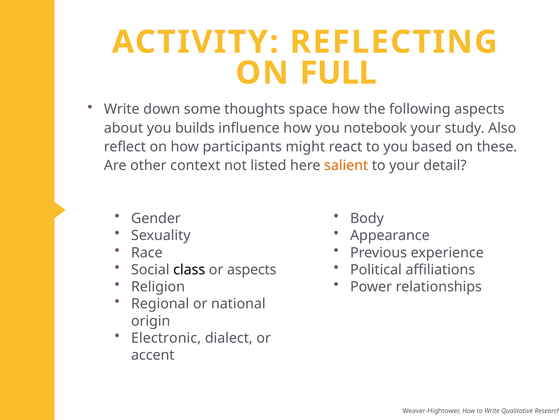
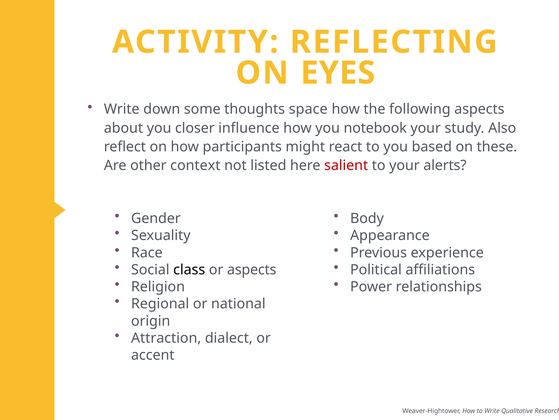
FULL: FULL -> EYES (338, 73)
builds: builds -> closer (195, 128)
salient colour: orange -> red (346, 165)
detail: detail -> alerts (445, 165)
Electronic: Electronic -> Attraction (166, 338)
